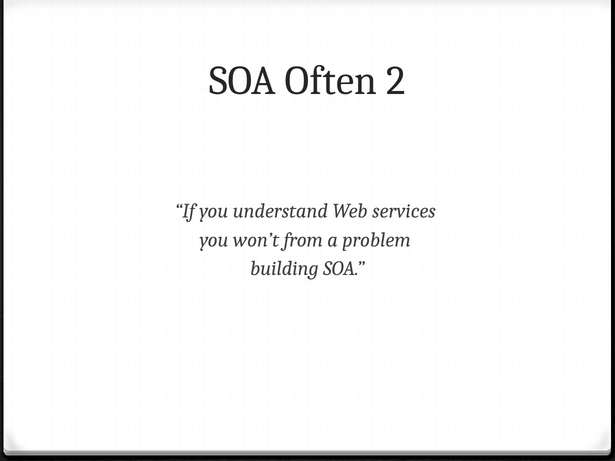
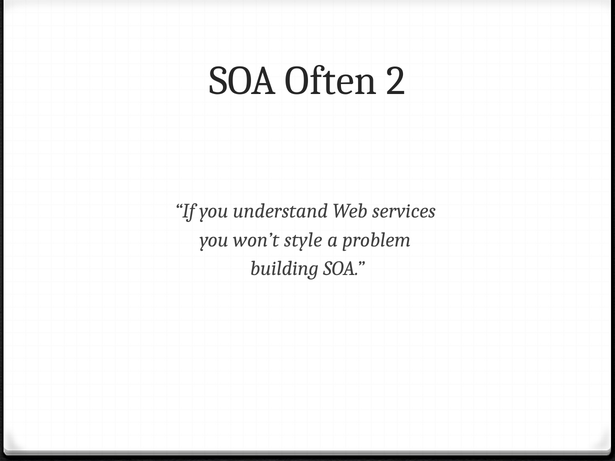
from: from -> style (303, 240)
